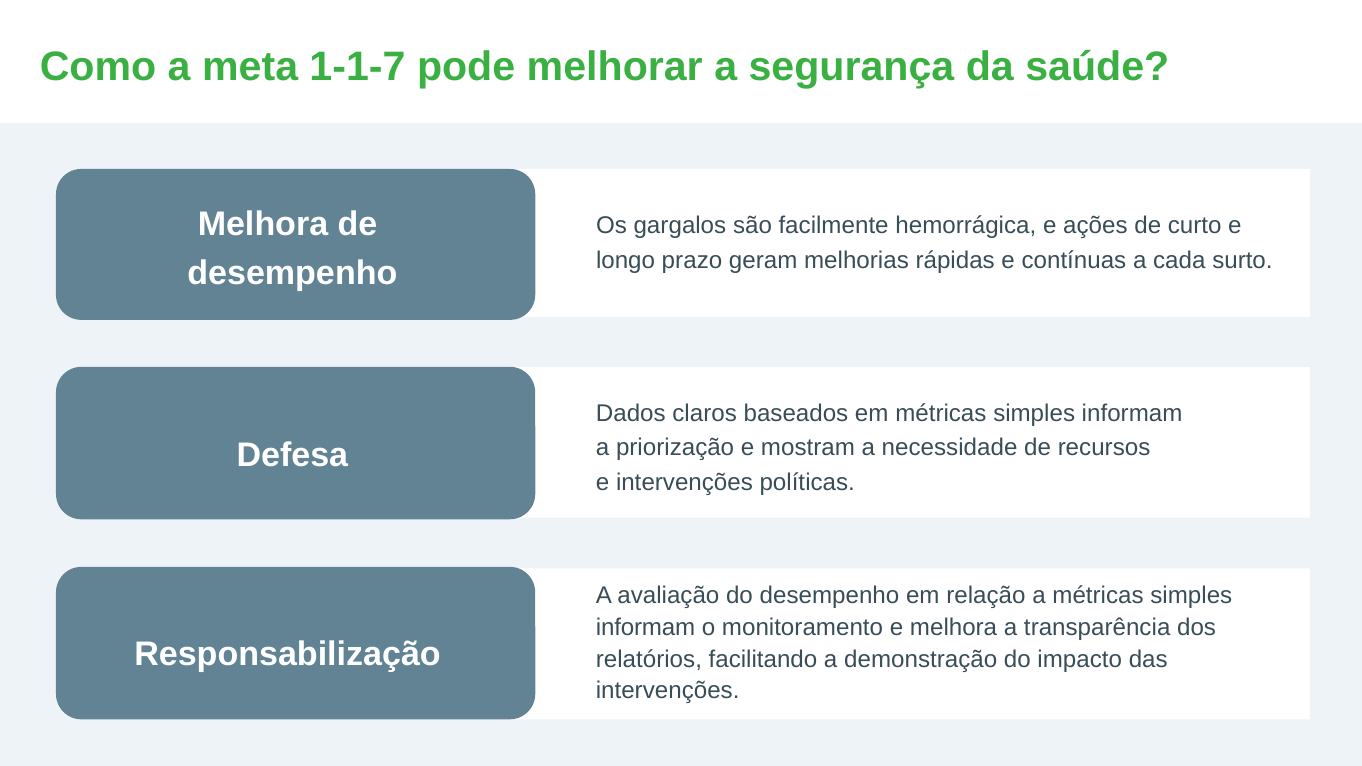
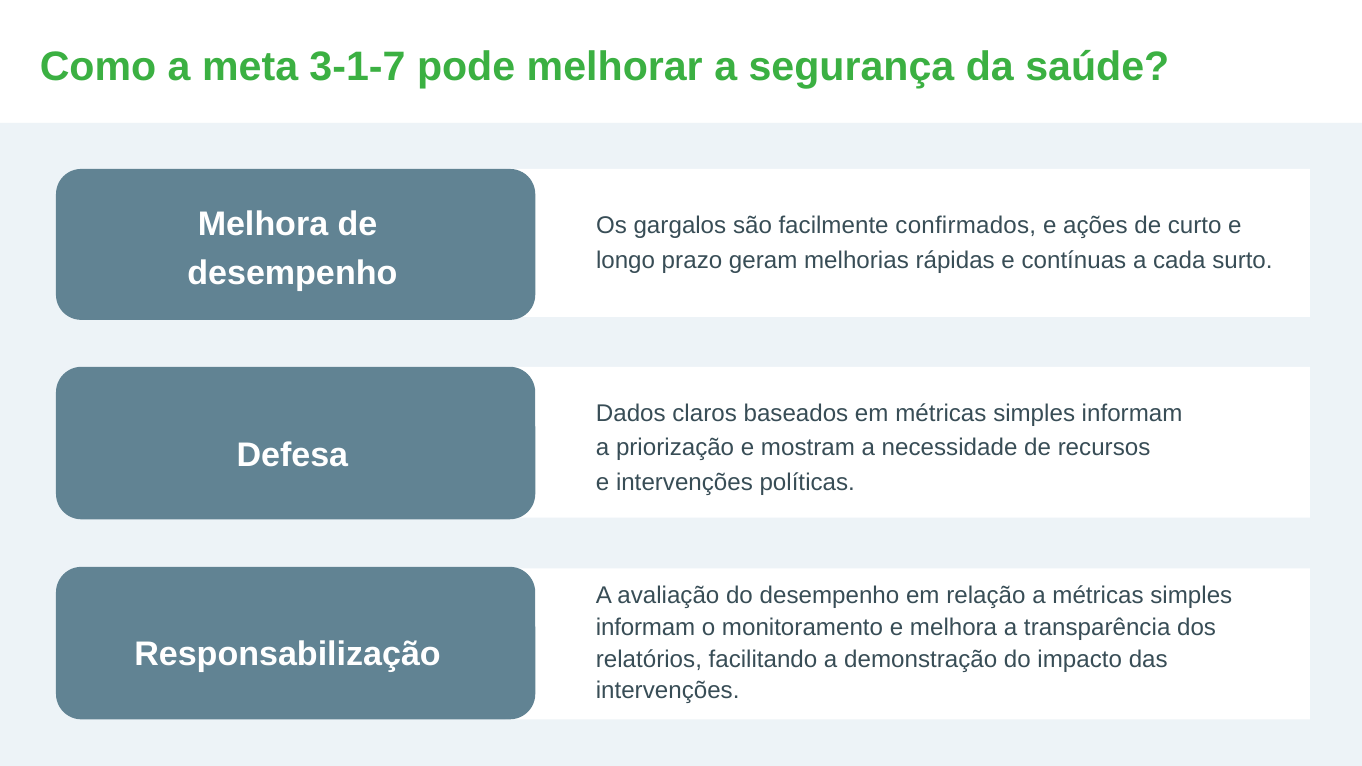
1-1-7: 1-1-7 -> 3-1-7 (357, 66)
hemorrágica: hemorrágica -> confirmados (966, 226)
